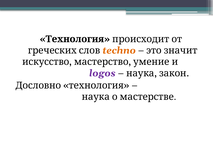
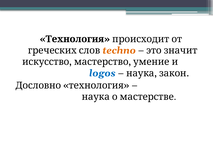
logos colour: purple -> blue (102, 73)
